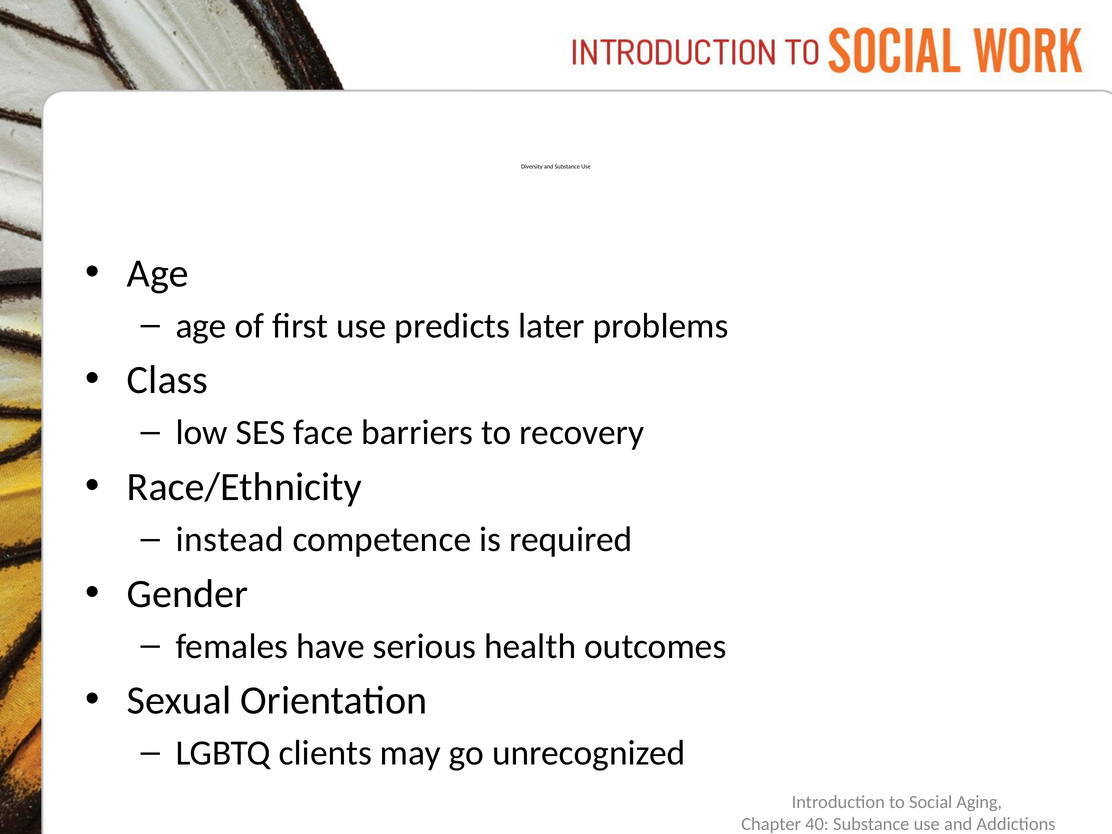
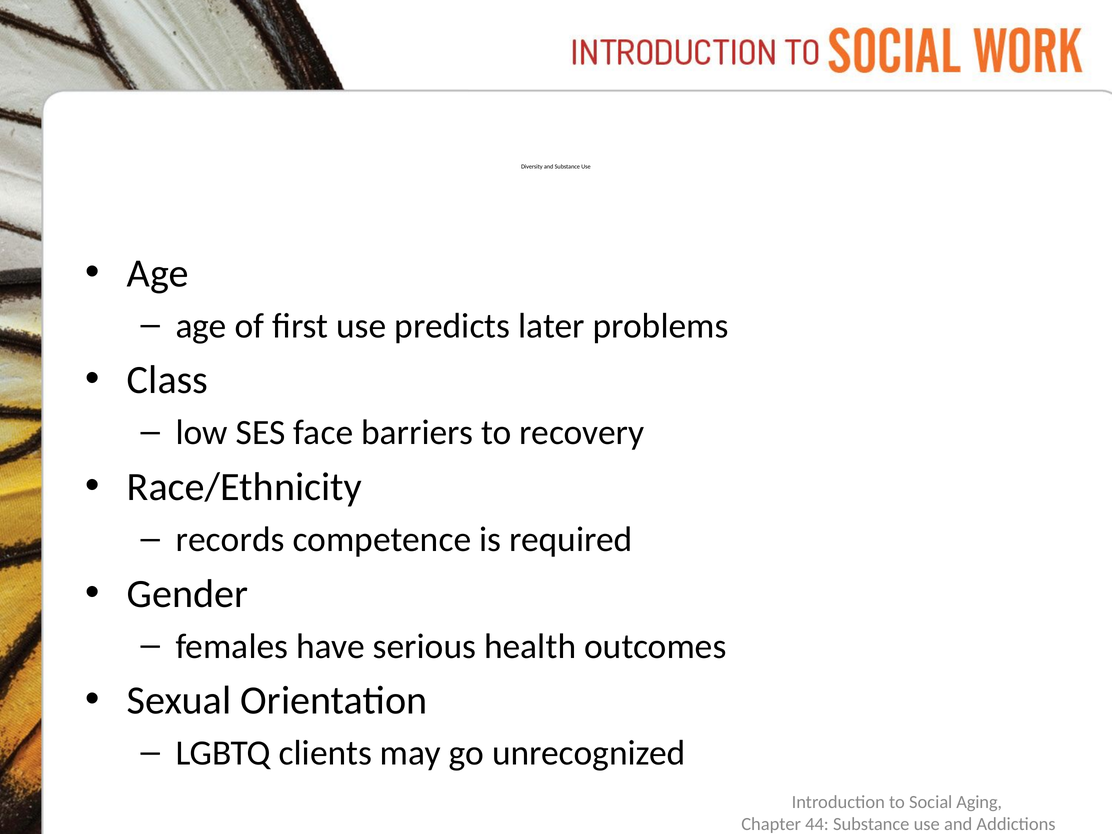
instead: instead -> records (230, 539)
40: 40 -> 44 (817, 824)
